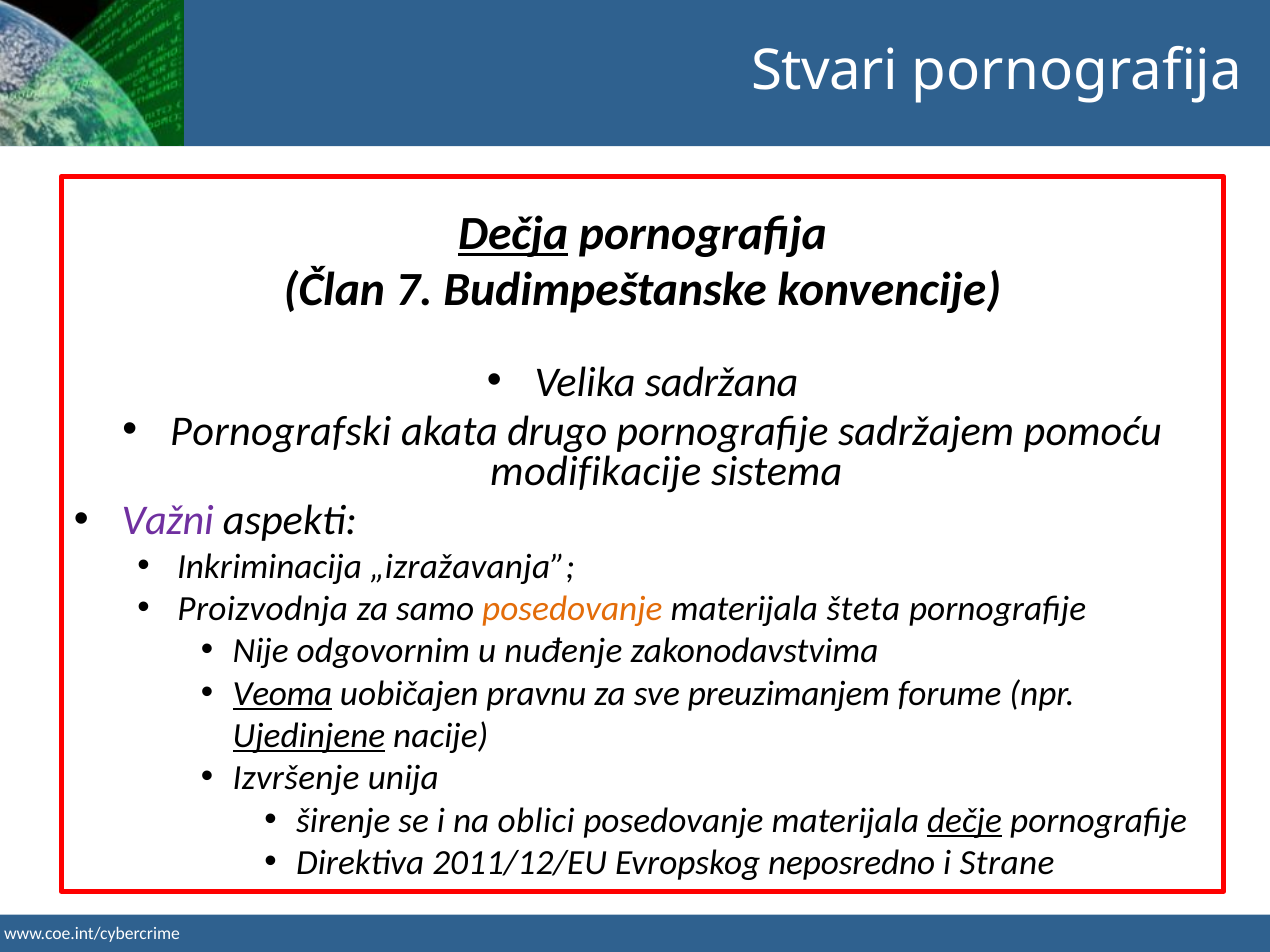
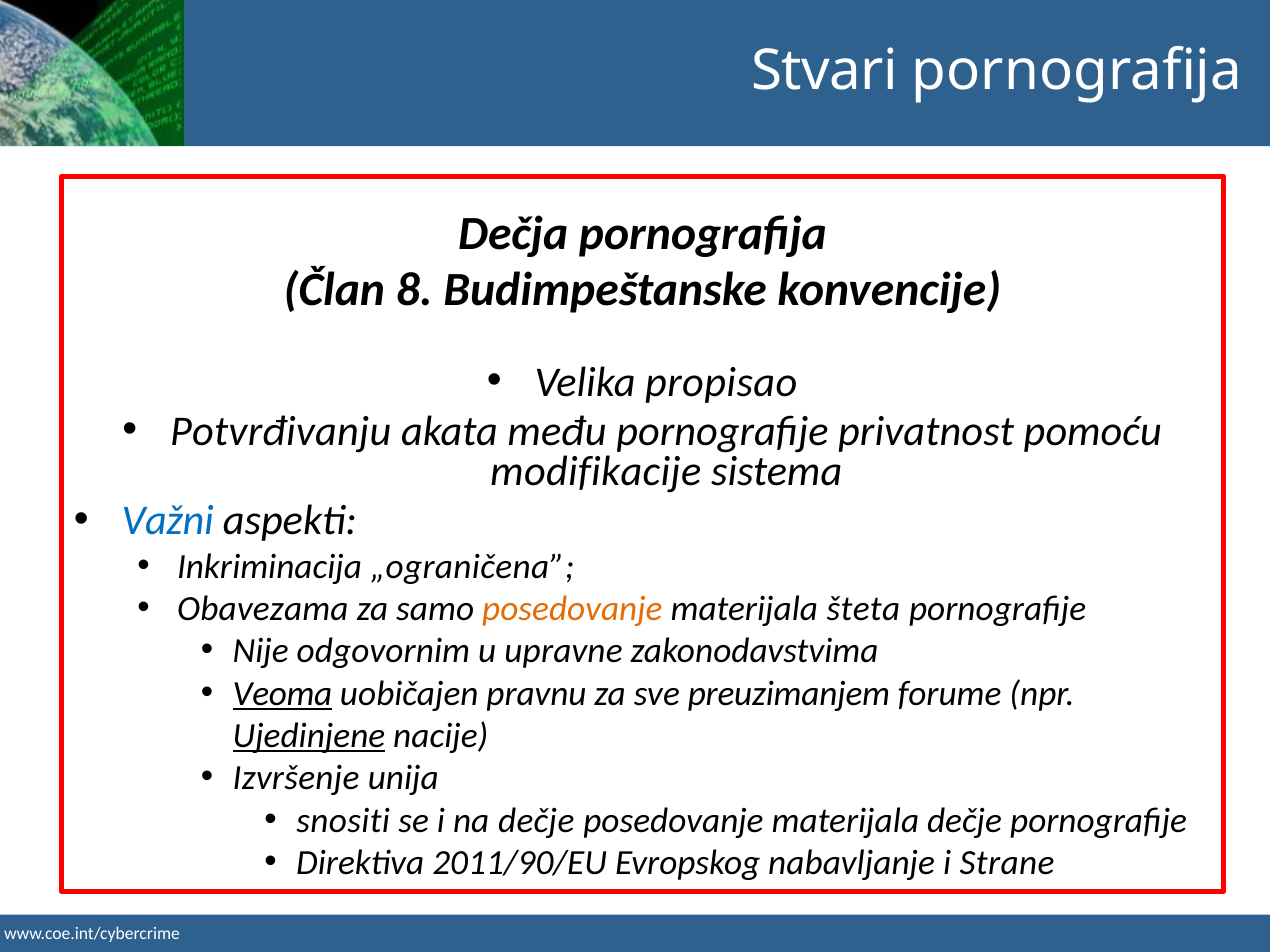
Dečja underline: present -> none (513, 234)
7: 7 -> 8 (414, 290)
sadržana: sadržana -> propisao (721, 382)
Pornografski: Pornografski -> Potvrđivanju (281, 431)
drugo: drugo -> među (557, 431)
sadržajem: sadržajem -> privatnost (926, 431)
Važni colour: purple -> blue (168, 521)
„izražavanja: „izražavanja -> „ograničena (472, 567)
Proizvodnja: Proizvodnja -> Obavezama (263, 609)
nuđenje: nuđenje -> upravne (563, 652)
širenje: širenje -> snositi (343, 821)
na oblici: oblici -> dečje (536, 821)
dečje underline: present -> none (965, 821)
2011/12/EU: 2011/12/EU -> 2011/90/EU (520, 863)
neposredno: neposredno -> nabavljanje (852, 863)
